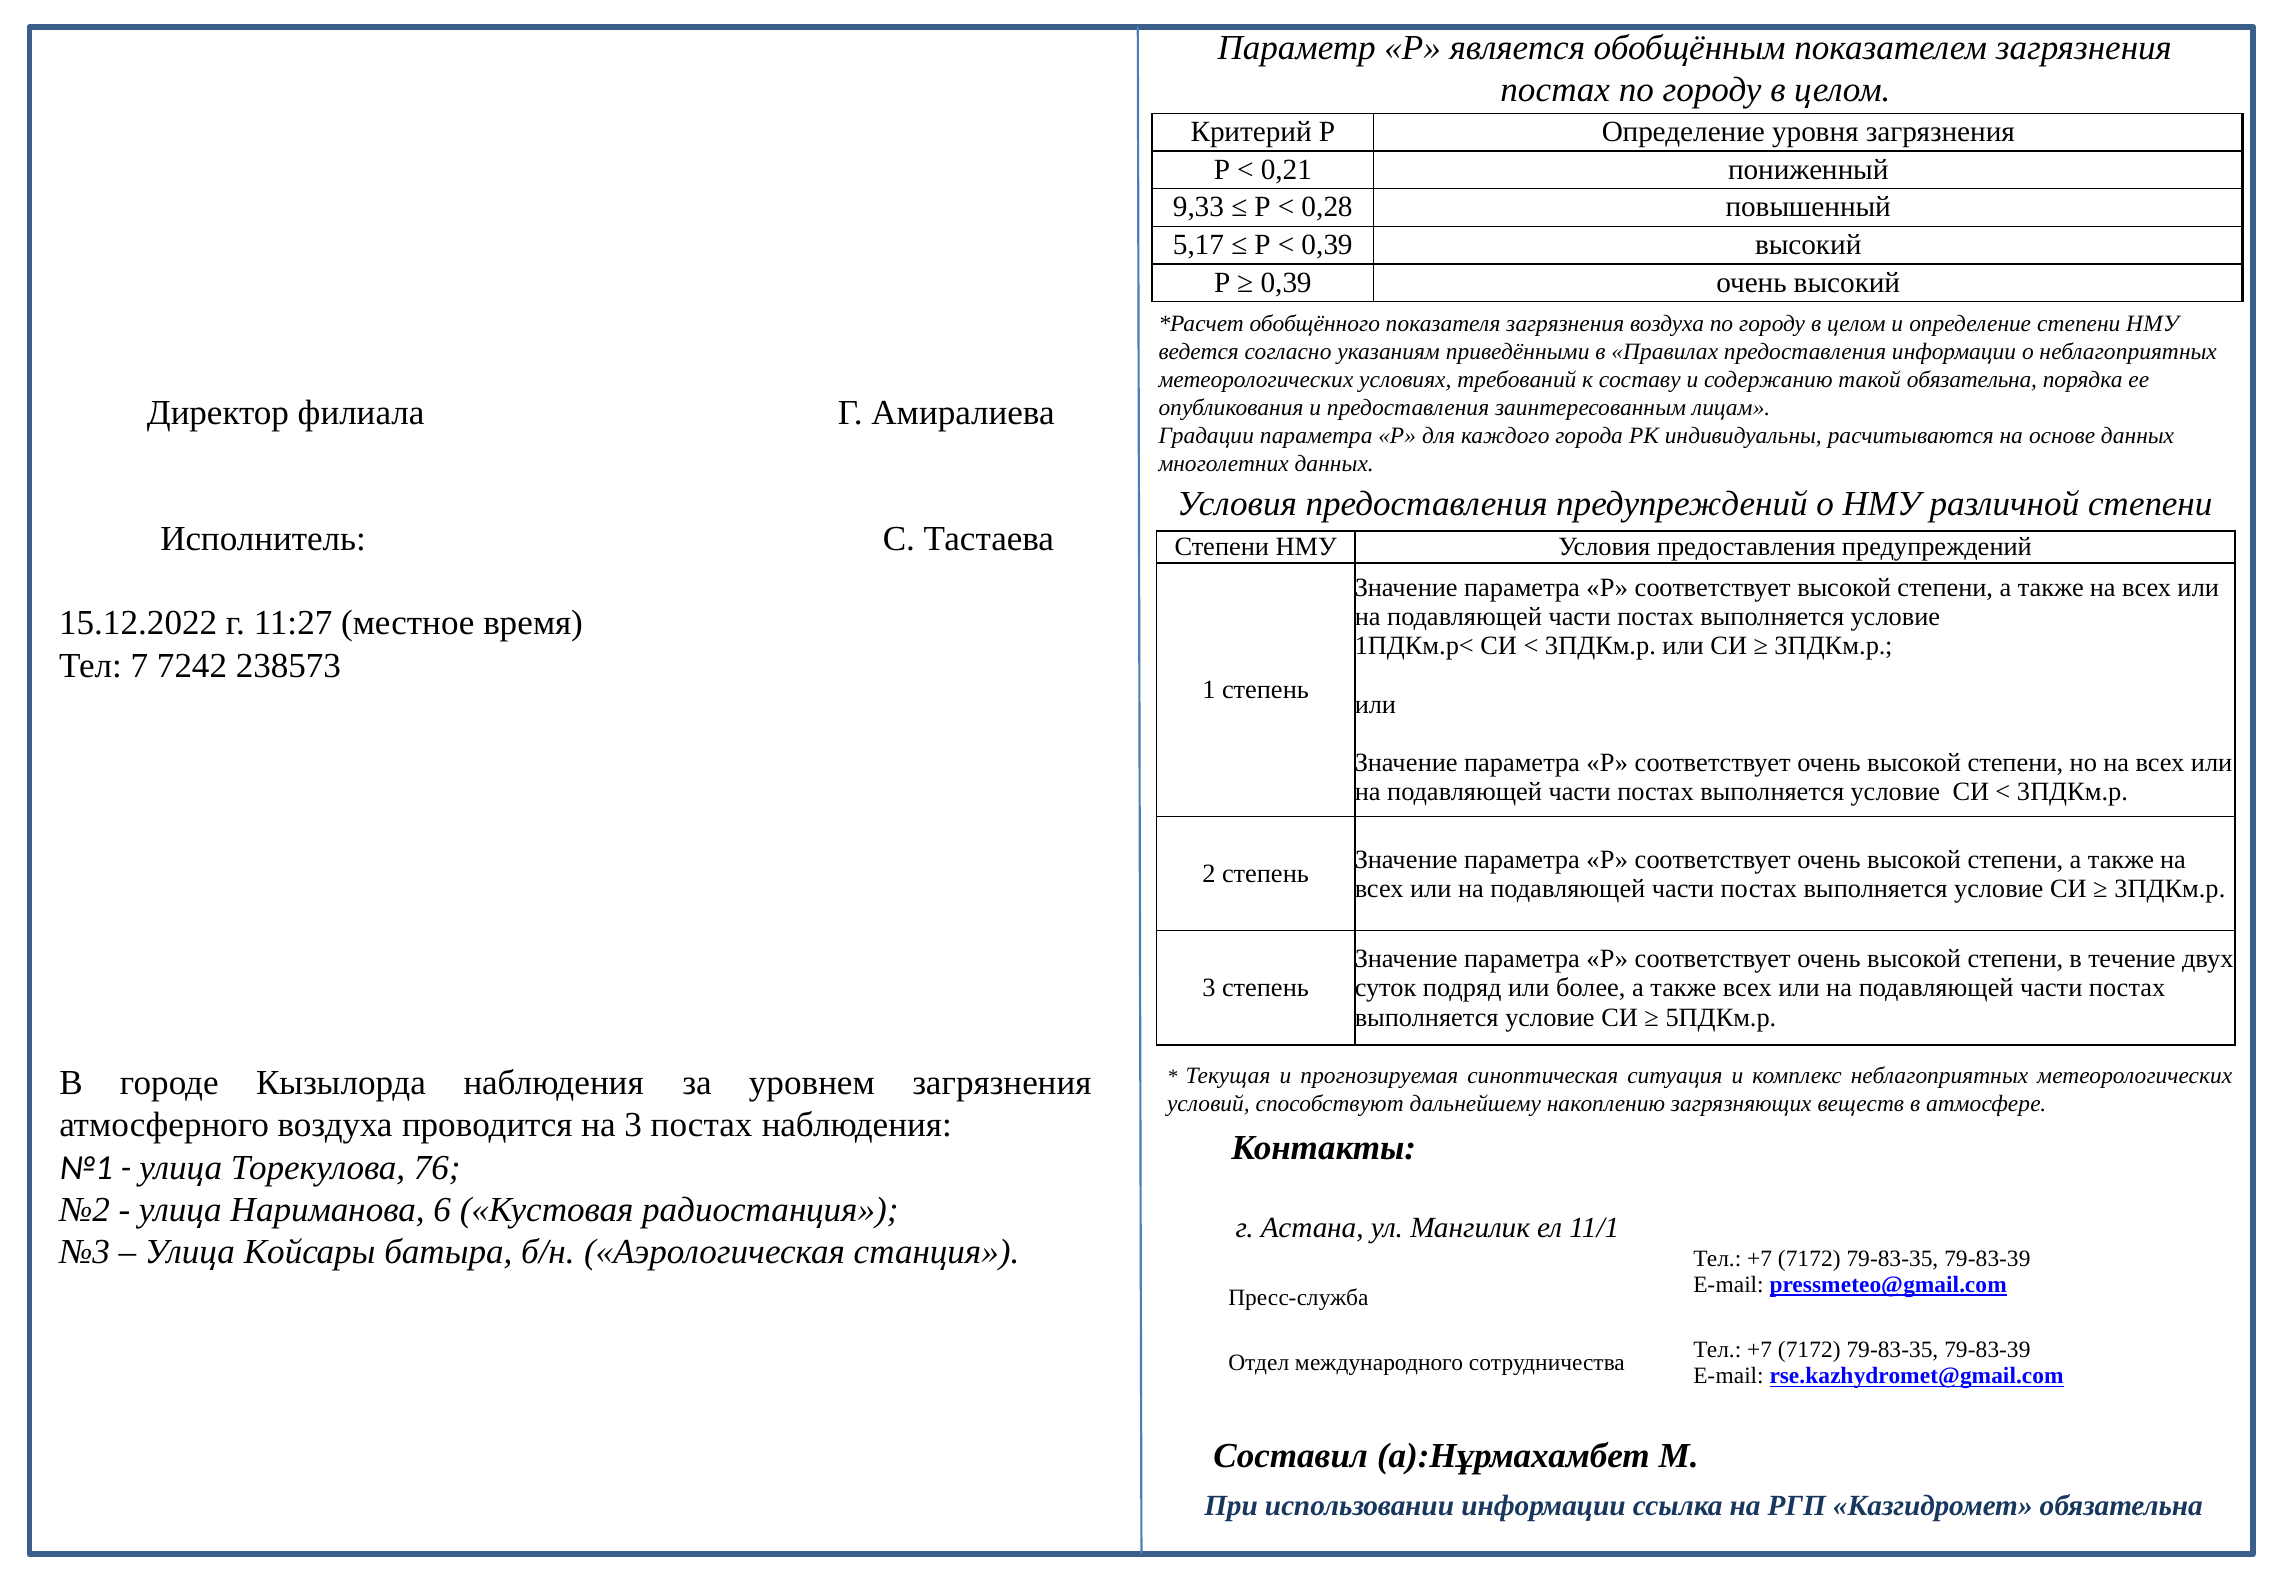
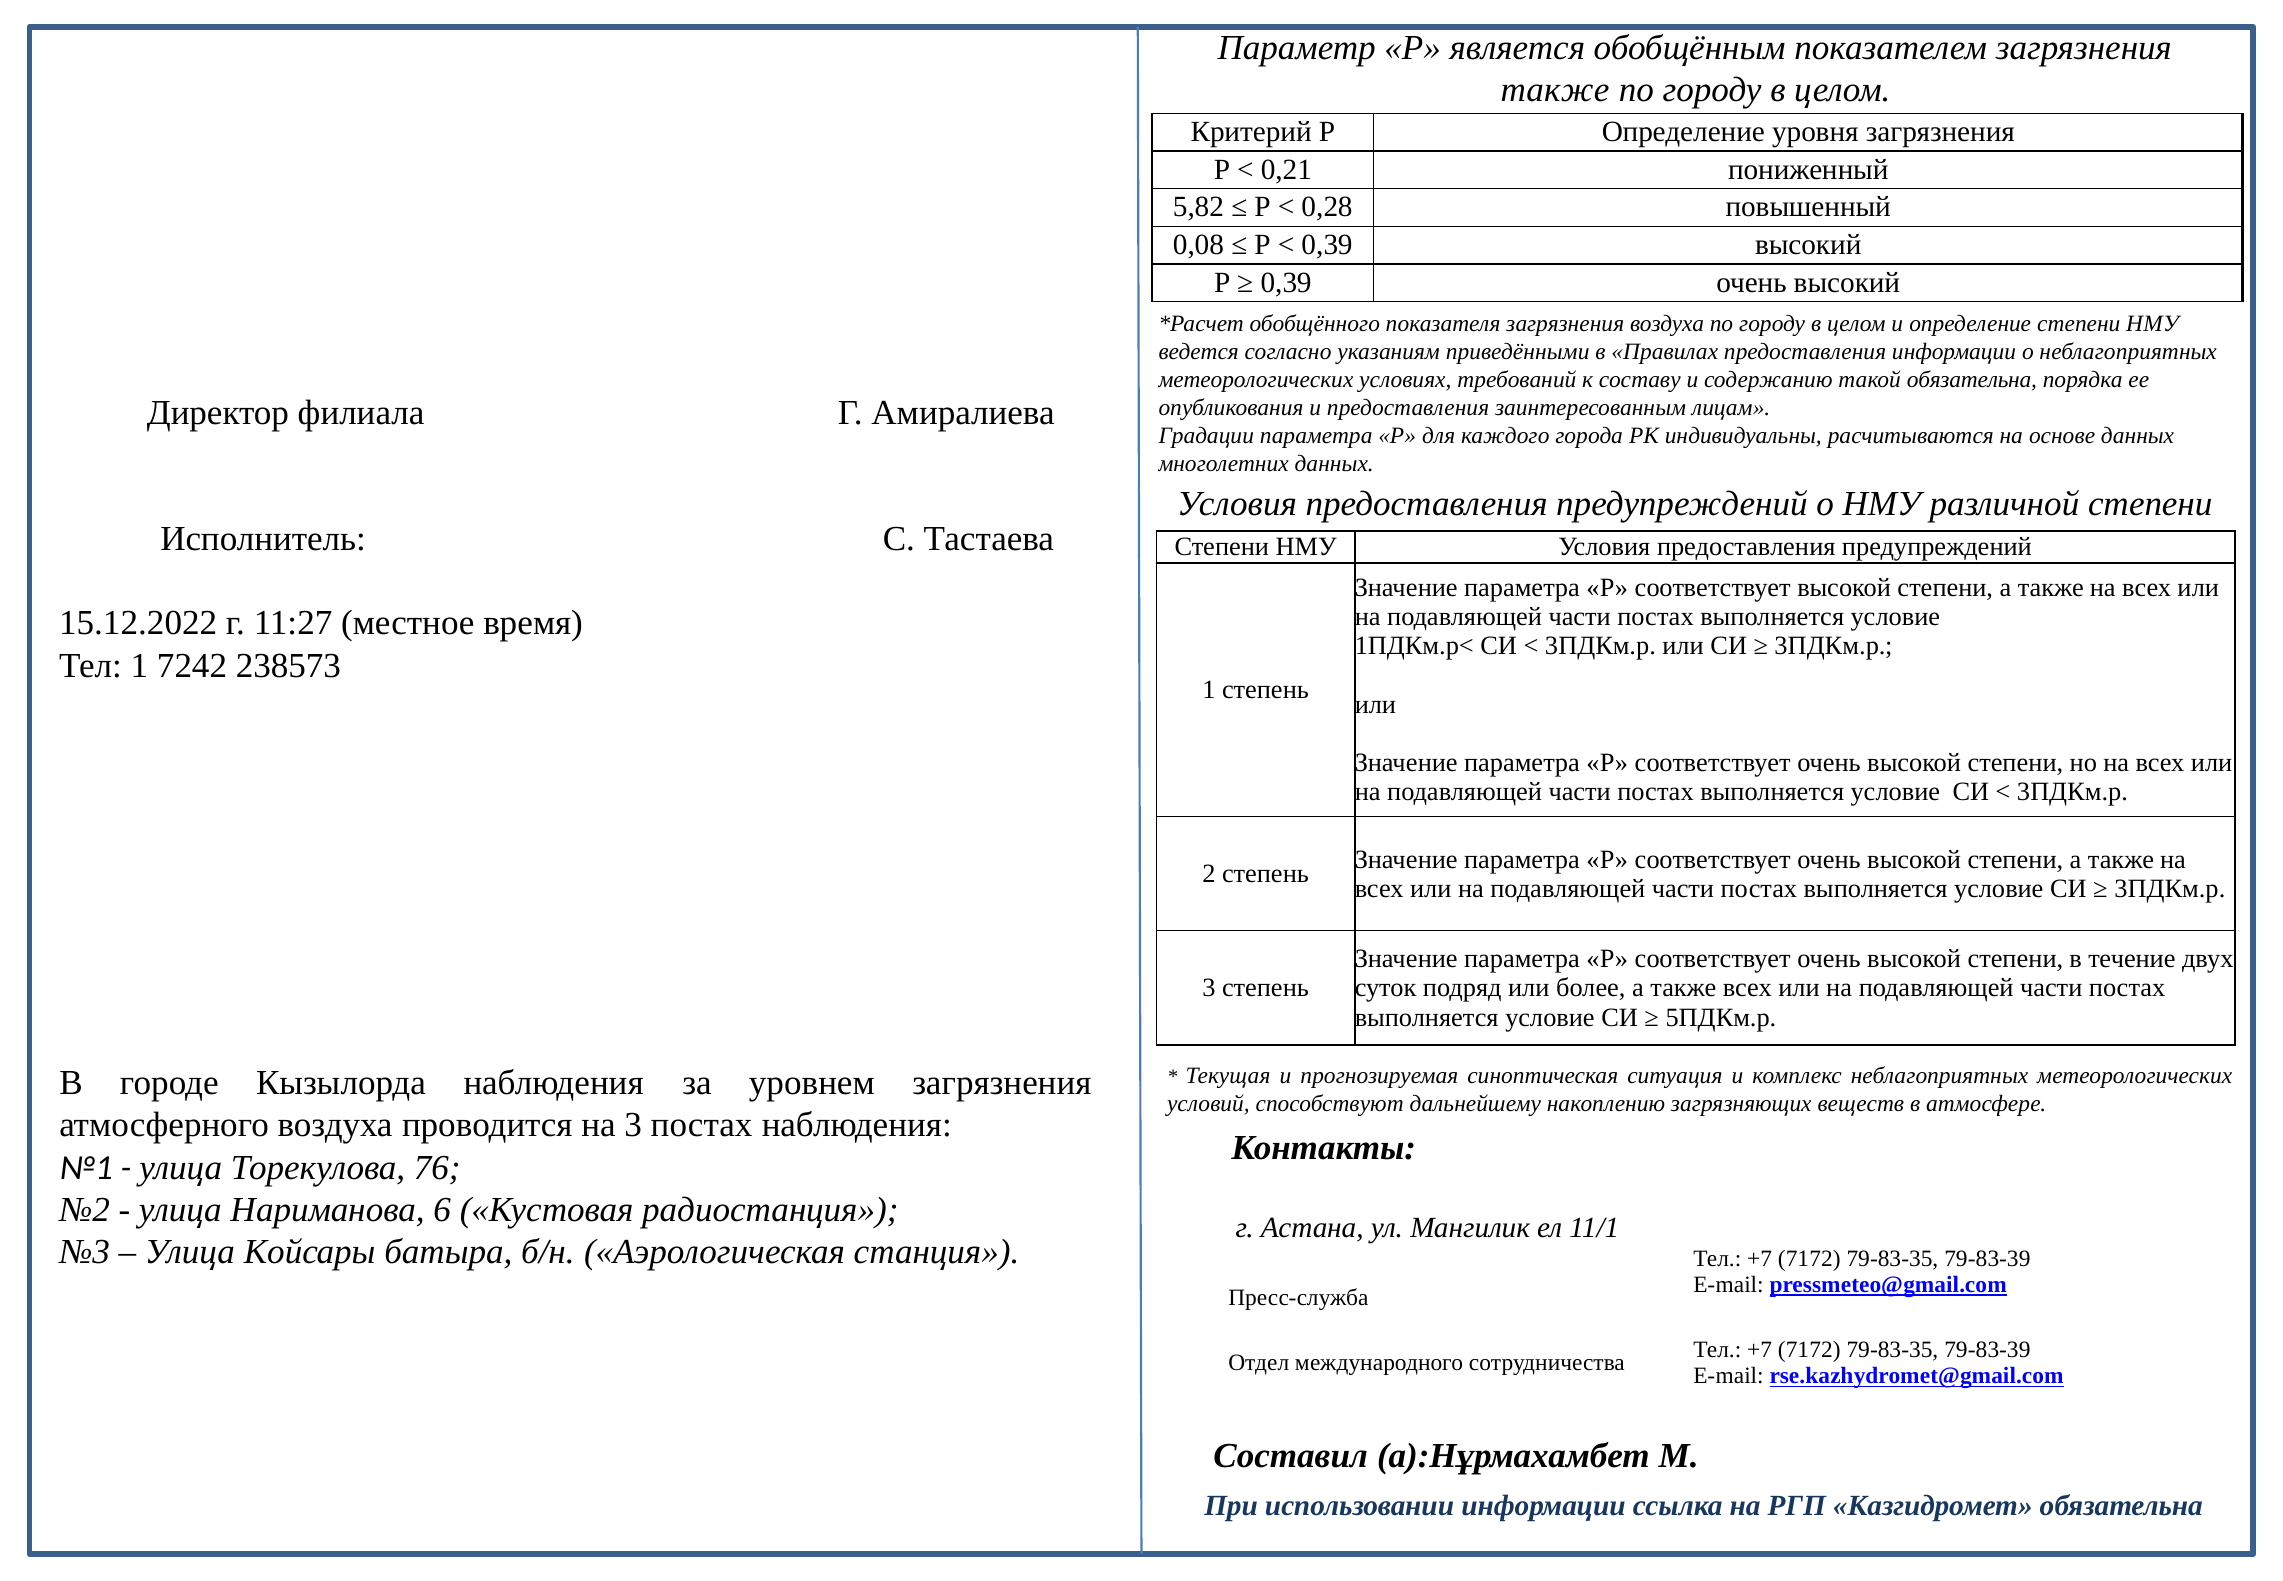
постах: постах -> также (1555, 90)
9,33: 9,33 -> 5,82 (1198, 207)
5,17: 5,17 -> 0,08 (1198, 245)
Тел 7: 7 -> 1 (139, 665)
